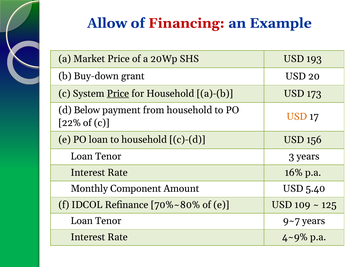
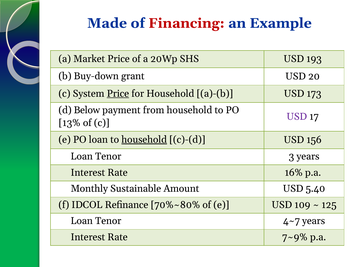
Allow: Allow -> Made (107, 23)
USD colour: orange -> purple (297, 117)
22%: 22% -> 13% (69, 123)
household underline: none -> present (144, 140)
Component: Component -> Sustainable (136, 189)
9~7: 9~7 -> 4~7 (291, 221)
4~9%: 4~9% -> 7~9% (295, 237)
